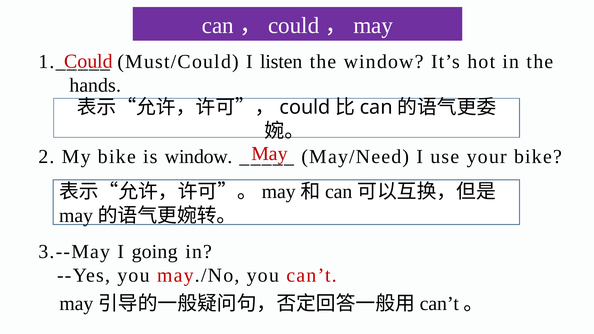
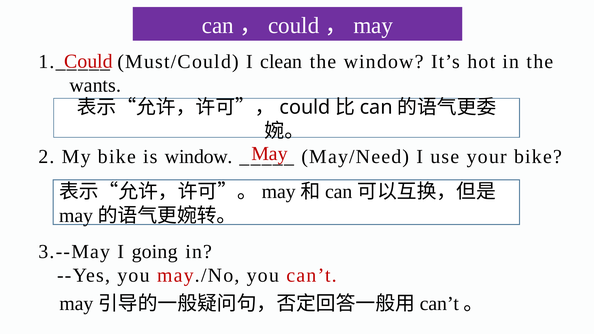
listen: listen -> clean (281, 61)
hands: hands -> wants (95, 85)
